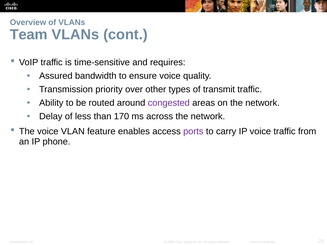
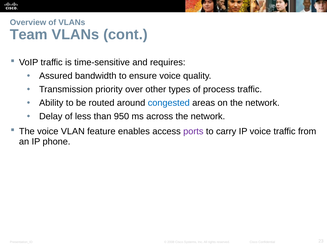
transmit: transmit -> process (219, 89)
congested colour: purple -> blue (169, 103)
170: 170 -> 950 (122, 117)
